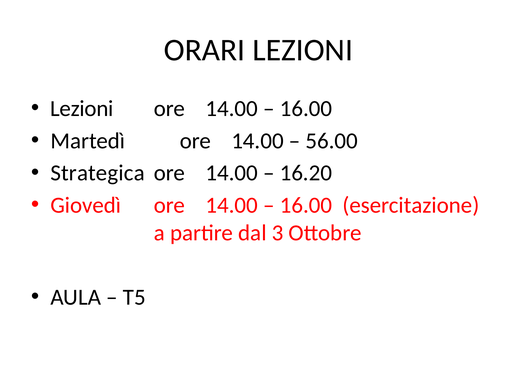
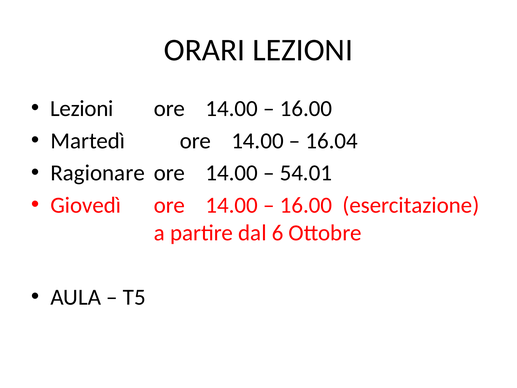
56.00: 56.00 -> 16.04 (332, 141)
Strategica: Strategica -> Ragionare (98, 173)
16.20: 16.20 -> 54.01 (306, 173)
3: 3 -> 6 (278, 233)
